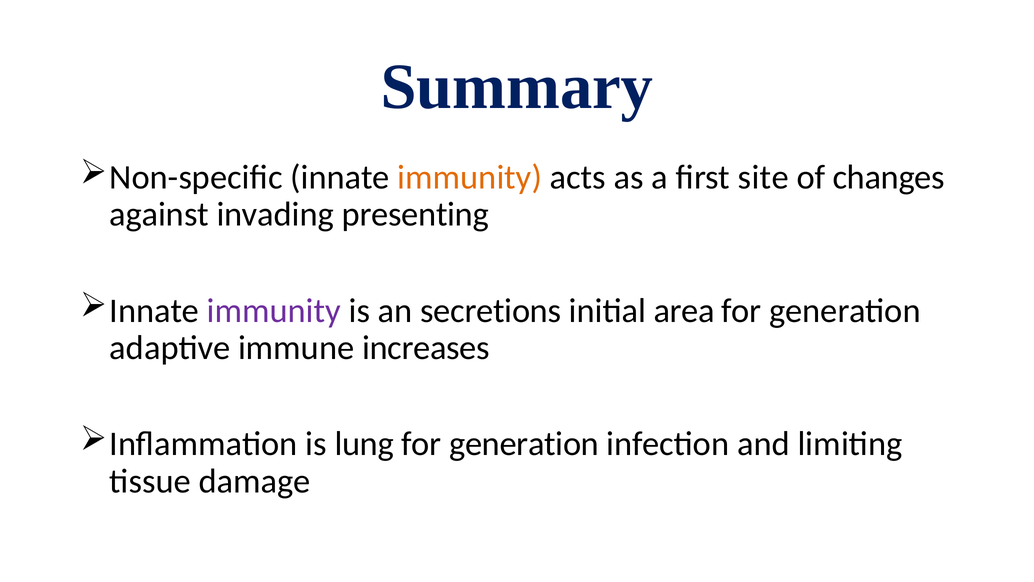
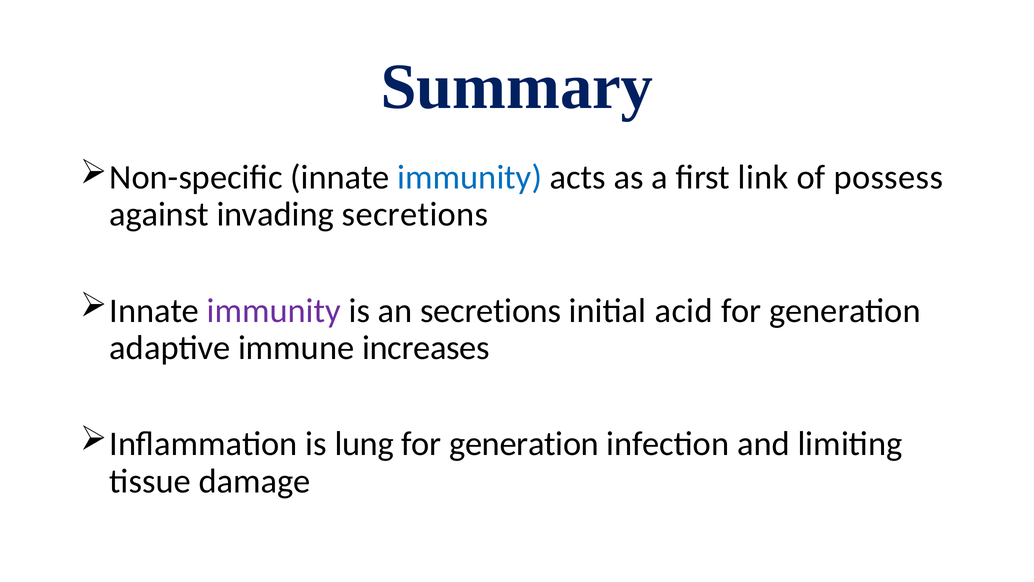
immunity colour: orange -> blue (470, 177)
site: site -> link (763, 177)
changes: changes -> possess (888, 177)
invading presenting: presenting -> secretions (415, 214)
area: area -> acid (684, 310)
